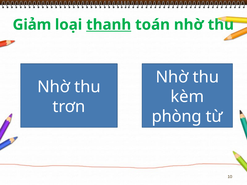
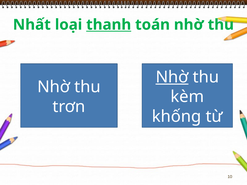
Giảm: Giảm -> Nhất (32, 25)
Nhờ underline: none -> present (172, 77)
phòng: phòng -> khống (177, 117)
